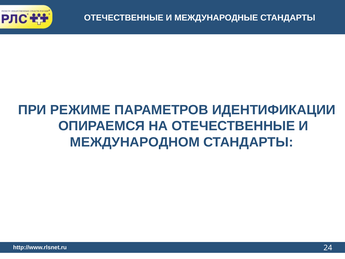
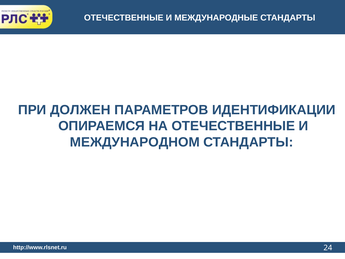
РЕЖИМЕ: РЕЖИМЕ -> ДОЛЖЕН (80, 110)
